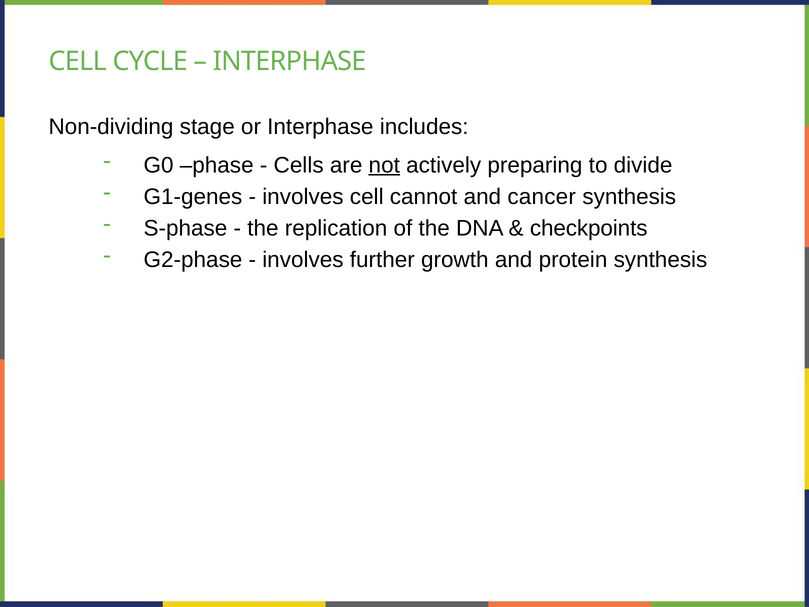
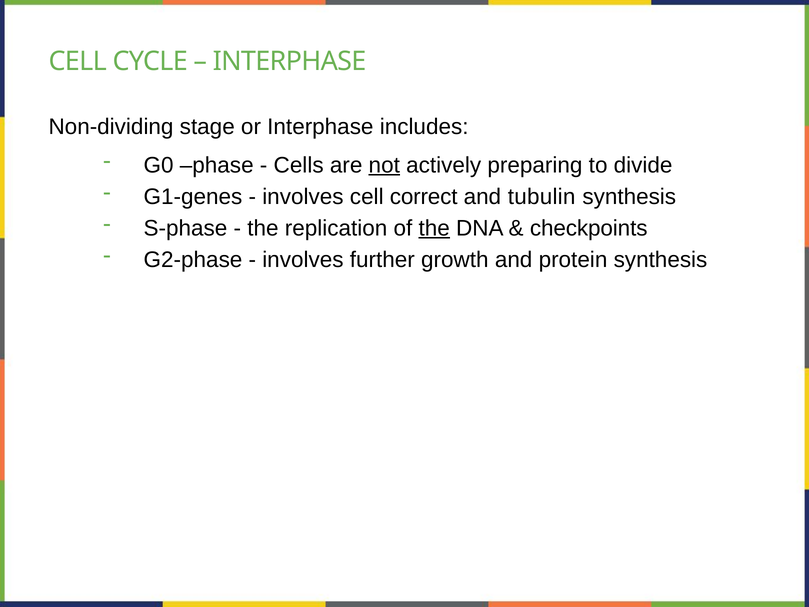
cannot: cannot -> correct (424, 197)
cancer: cancer -> tubulin (542, 197)
the underline: none -> present (434, 228)
